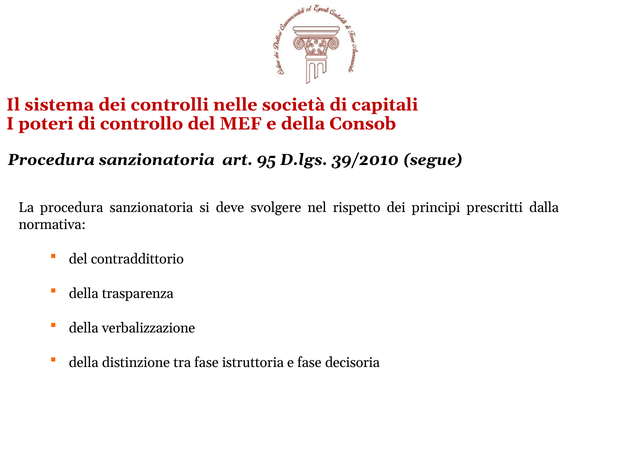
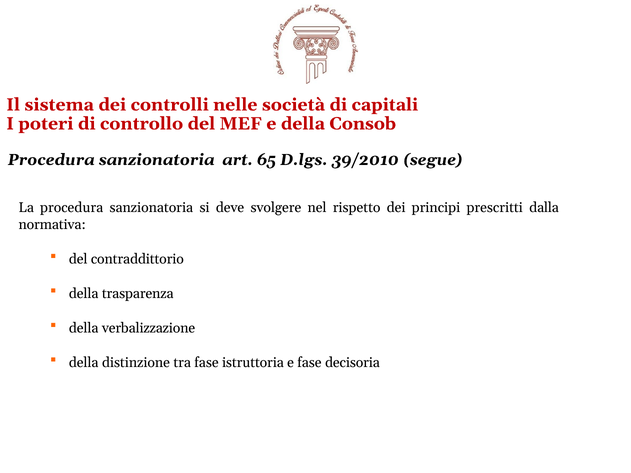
95: 95 -> 65 (266, 160)
